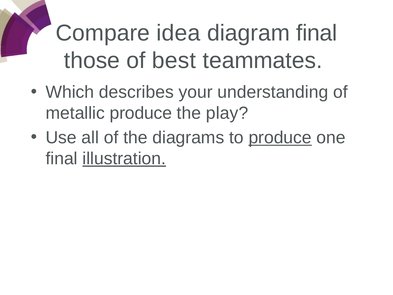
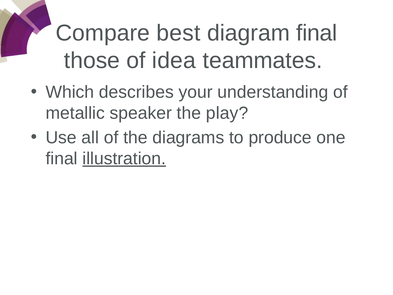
idea: idea -> best (178, 33)
best: best -> idea (174, 60)
metallic produce: produce -> speaker (141, 113)
produce underline: present -> none (280, 138)
